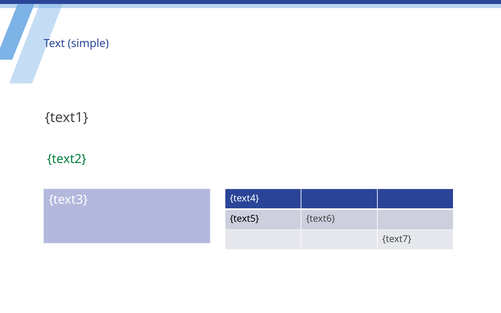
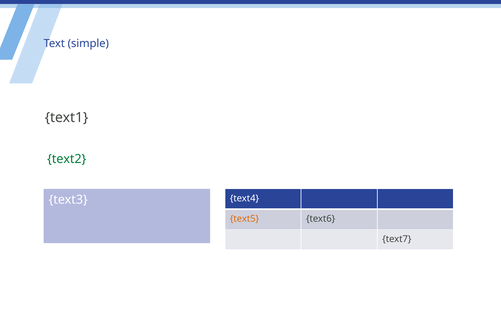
text5 colour: black -> orange (245, 219)
